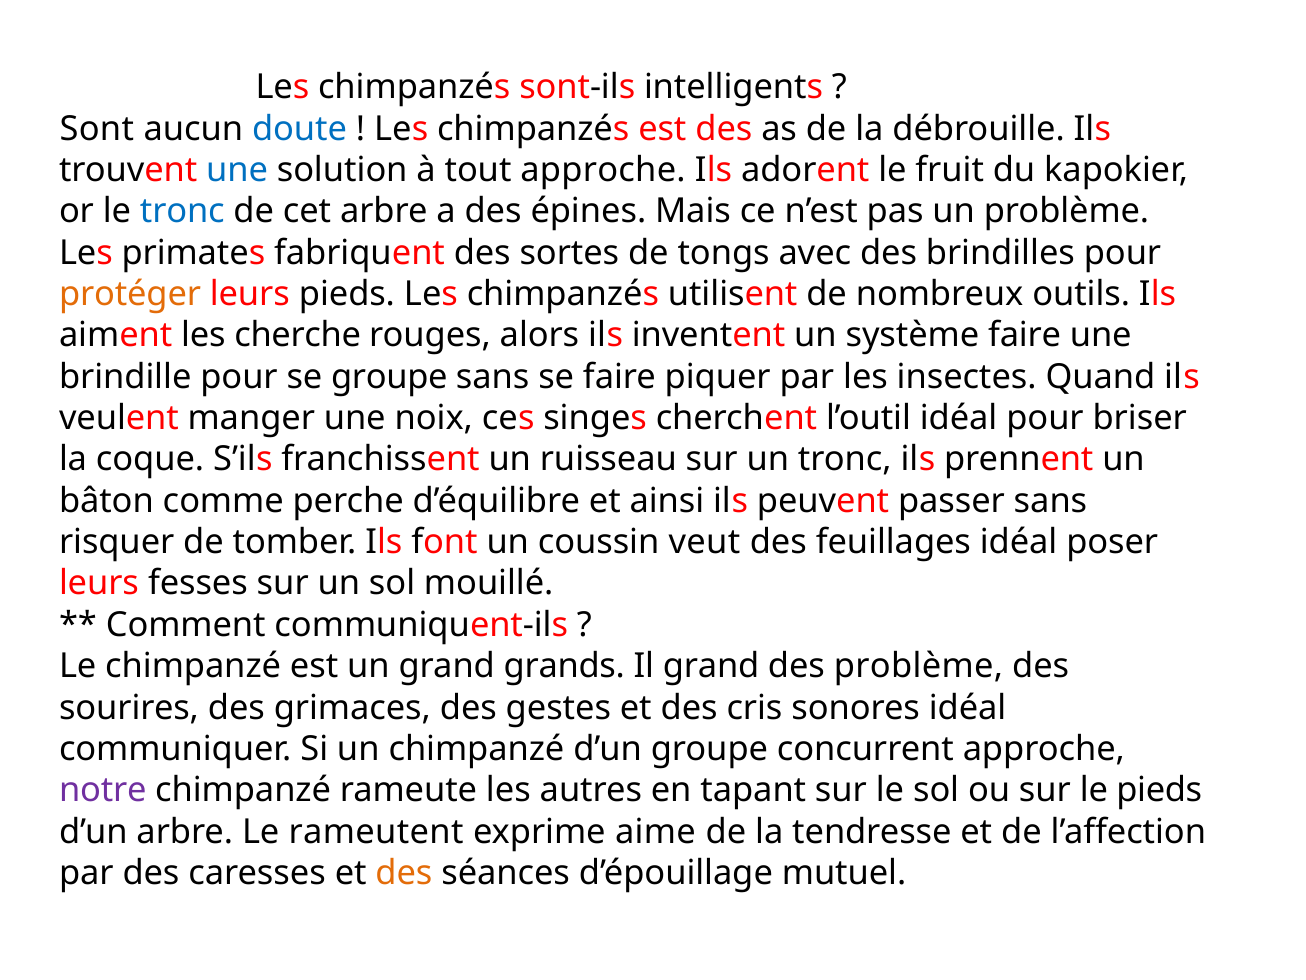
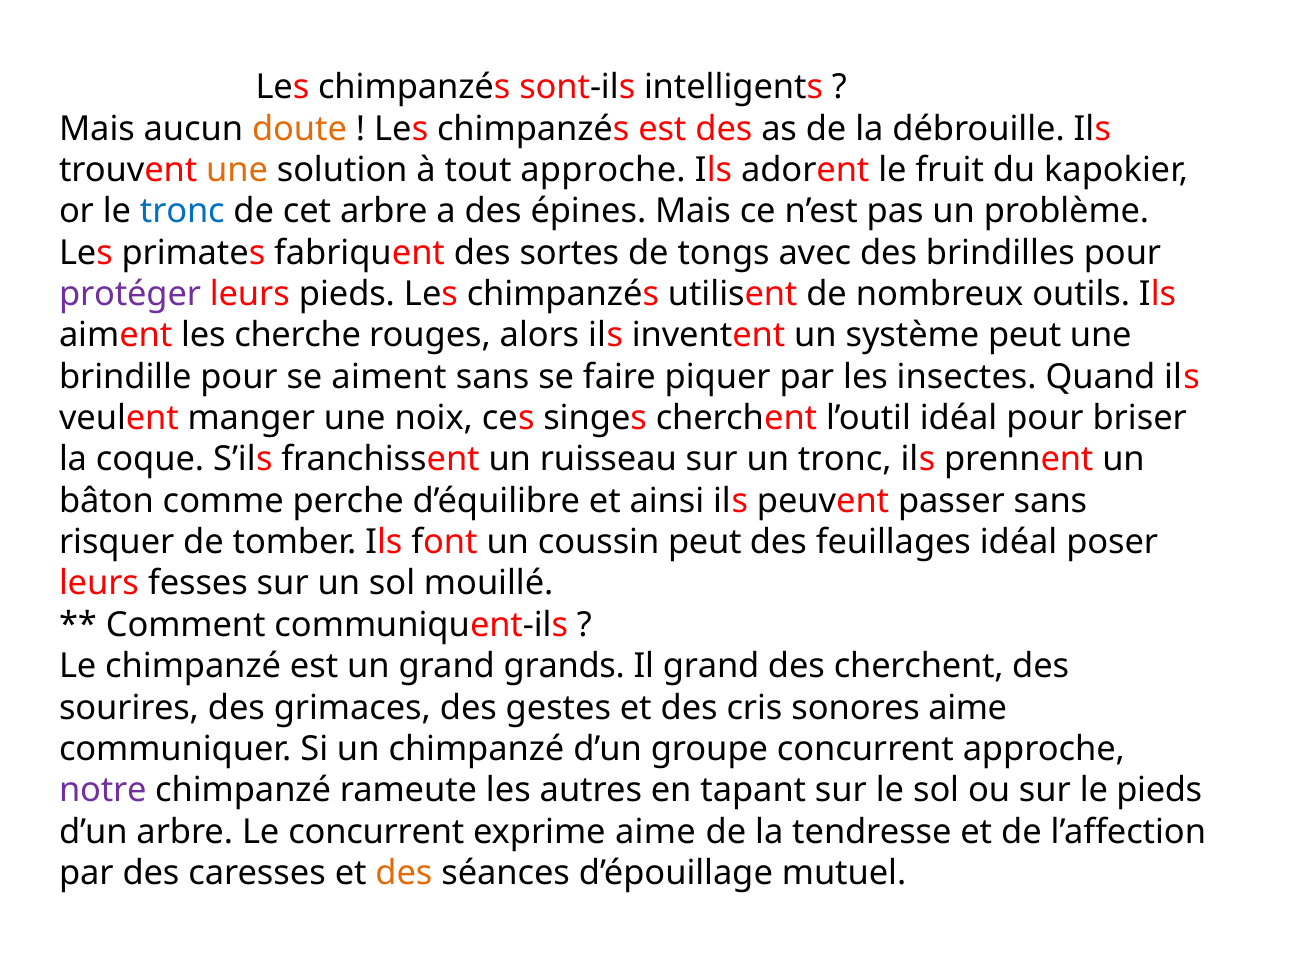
Sont: Sont -> Mais (97, 129)
doute colour: blue -> orange (299, 129)
une colour: blue -> orange (237, 170)
protéger colour: orange -> purple (130, 294)
système faire: faire -> peut (1025, 335)
se groupe: groupe -> aiment (389, 377)
coussin veut: veut -> peut (705, 542)
des problème: problème -> cherchent (919, 666)
sonores idéal: idéal -> aime (968, 707)
Le rameutent: rameutent -> concurrent (376, 831)
